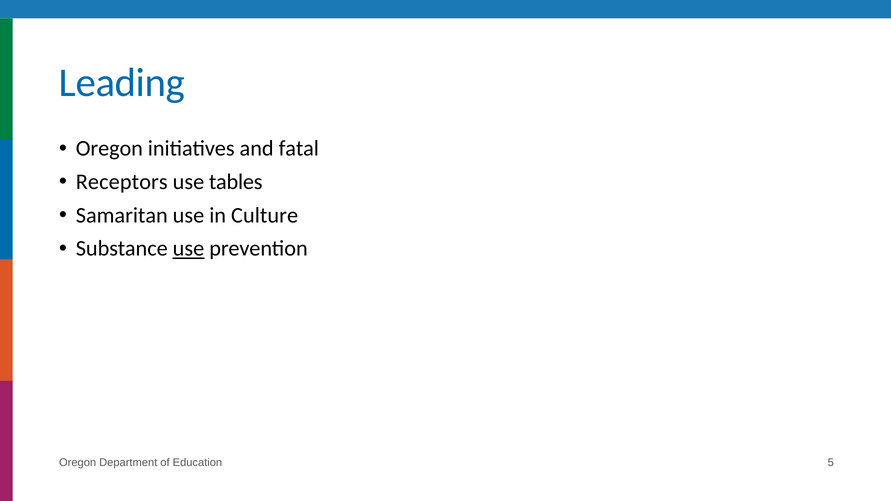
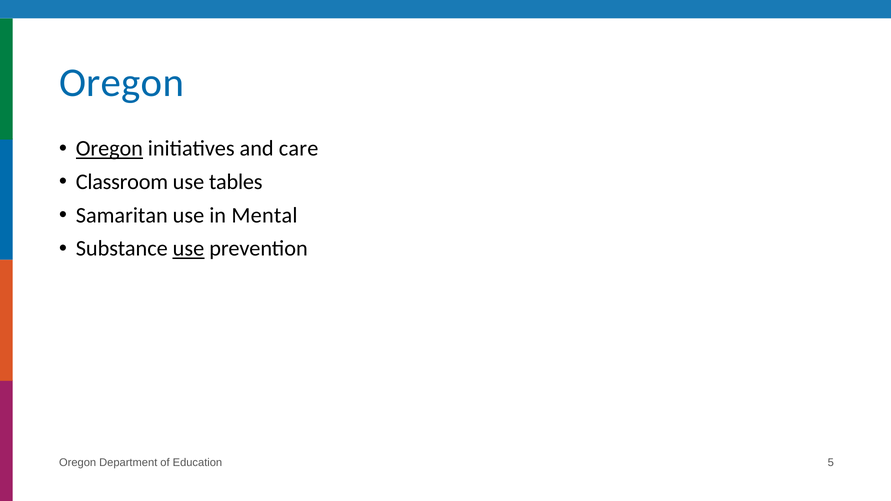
Leading: Leading -> Oregon (122, 83)
Oregon underline: none -> present (109, 149)
fatal: fatal -> care (299, 149)
Receptors: Receptors -> Classroom (122, 182)
Culture: Culture -> Mental (265, 215)
